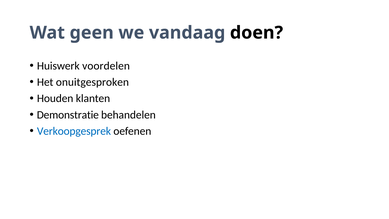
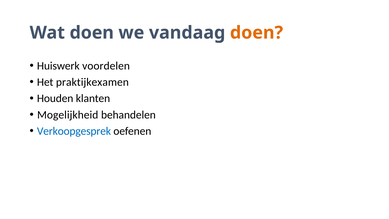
Wat geen: geen -> doen (92, 33)
doen colour: black -> orange (256, 33)
onuitgesproken: onuitgesproken -> praktijkexamen (92, 82)
Demonstratie: Demonstratie -> Mogelijkheid (68, 115)
